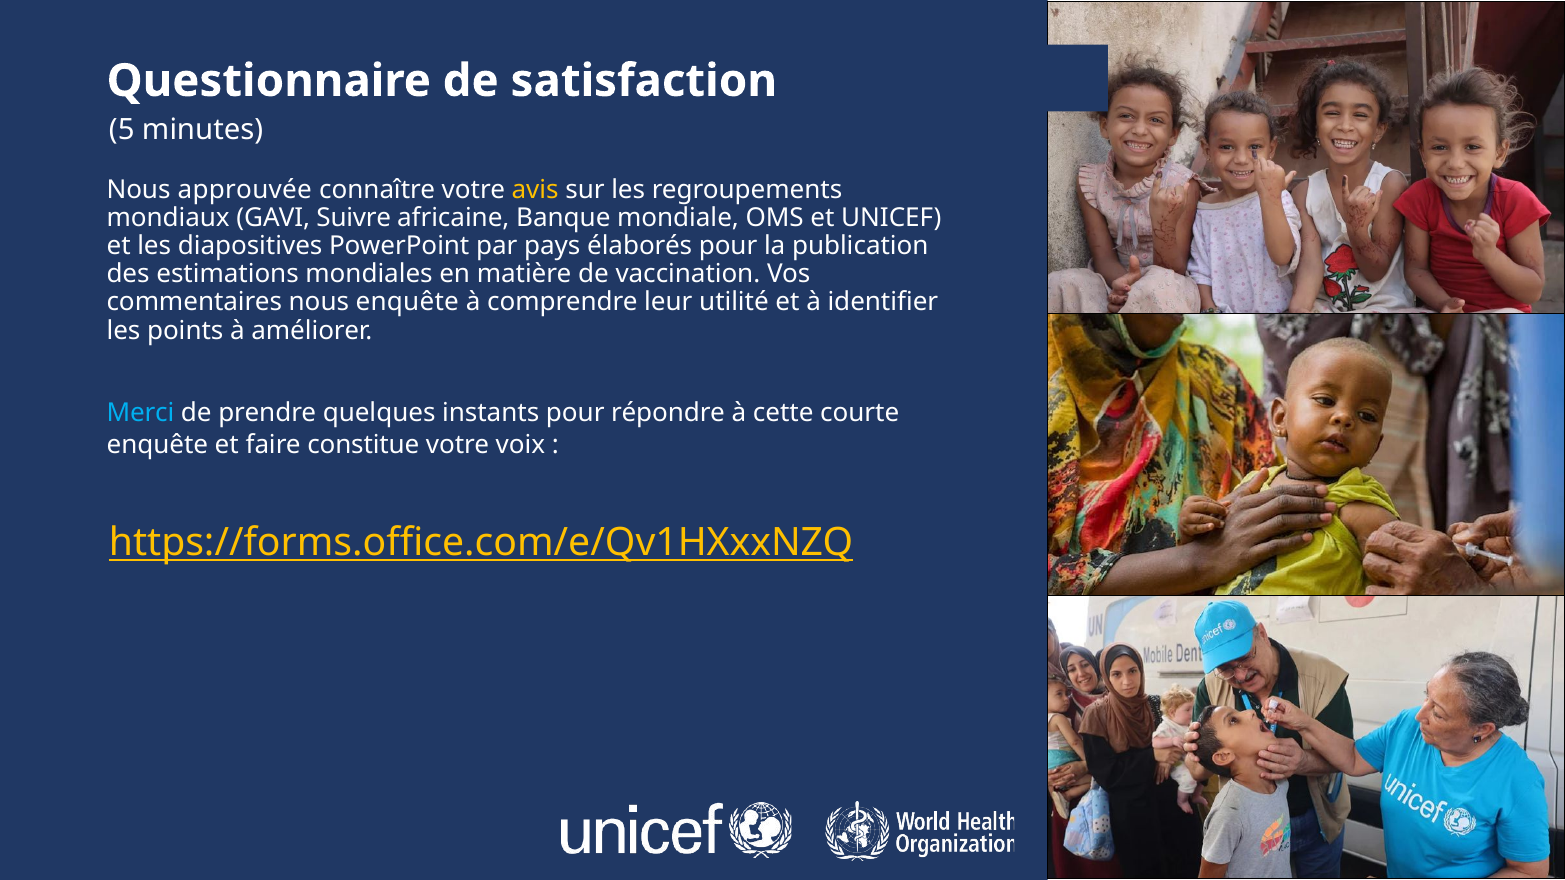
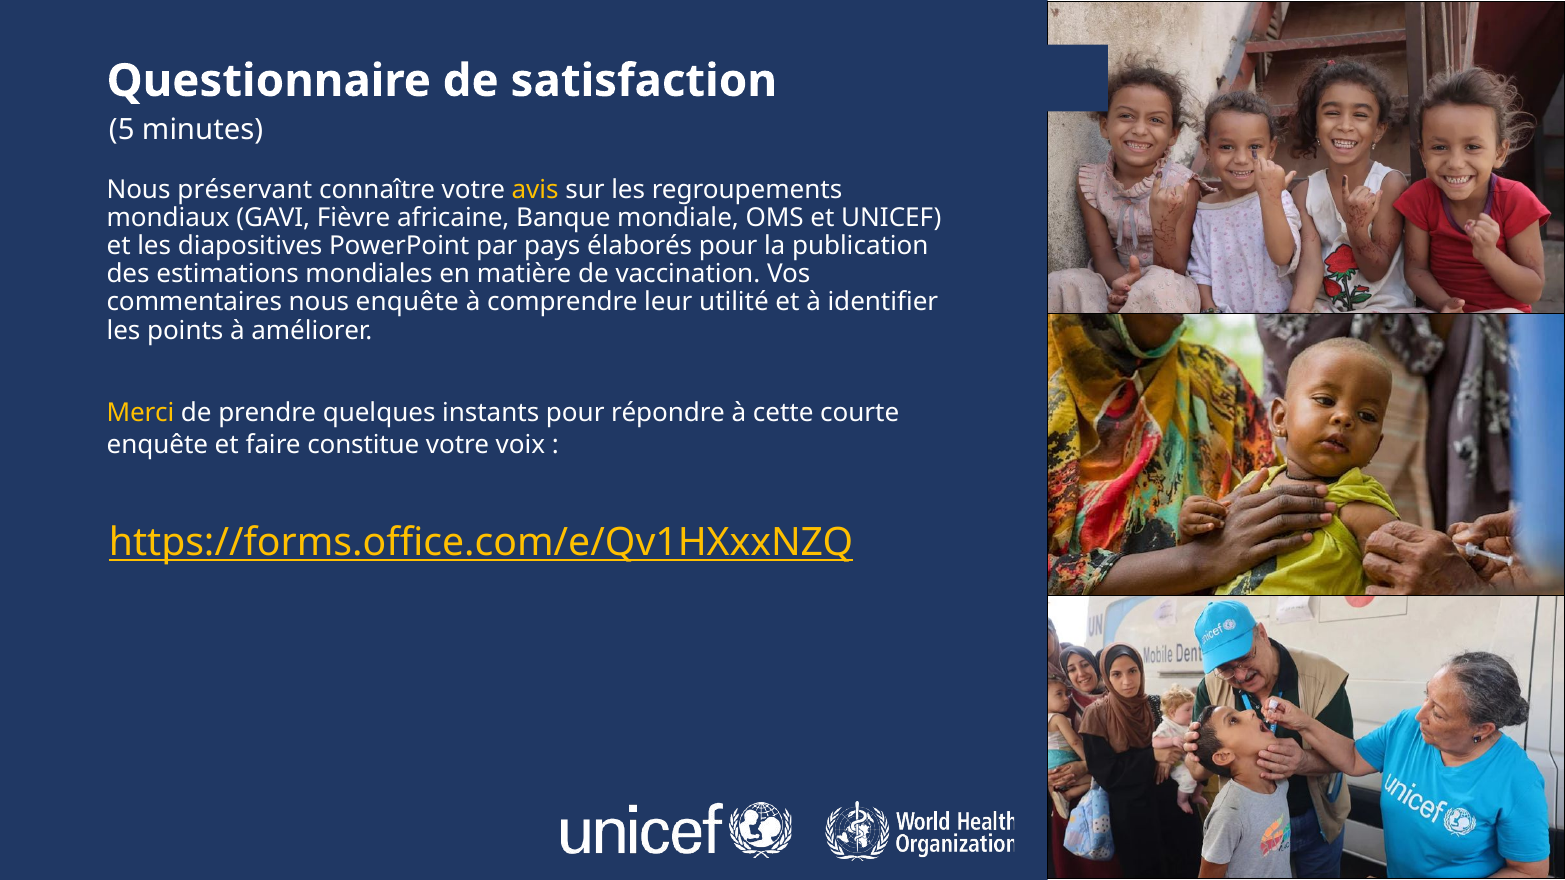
approuvée: approuvée -> préservant (245, 190)
Suivre: Suivre -> Fièvre (354, 218)
Merci colour: light blue -> yellow (140, 414)
